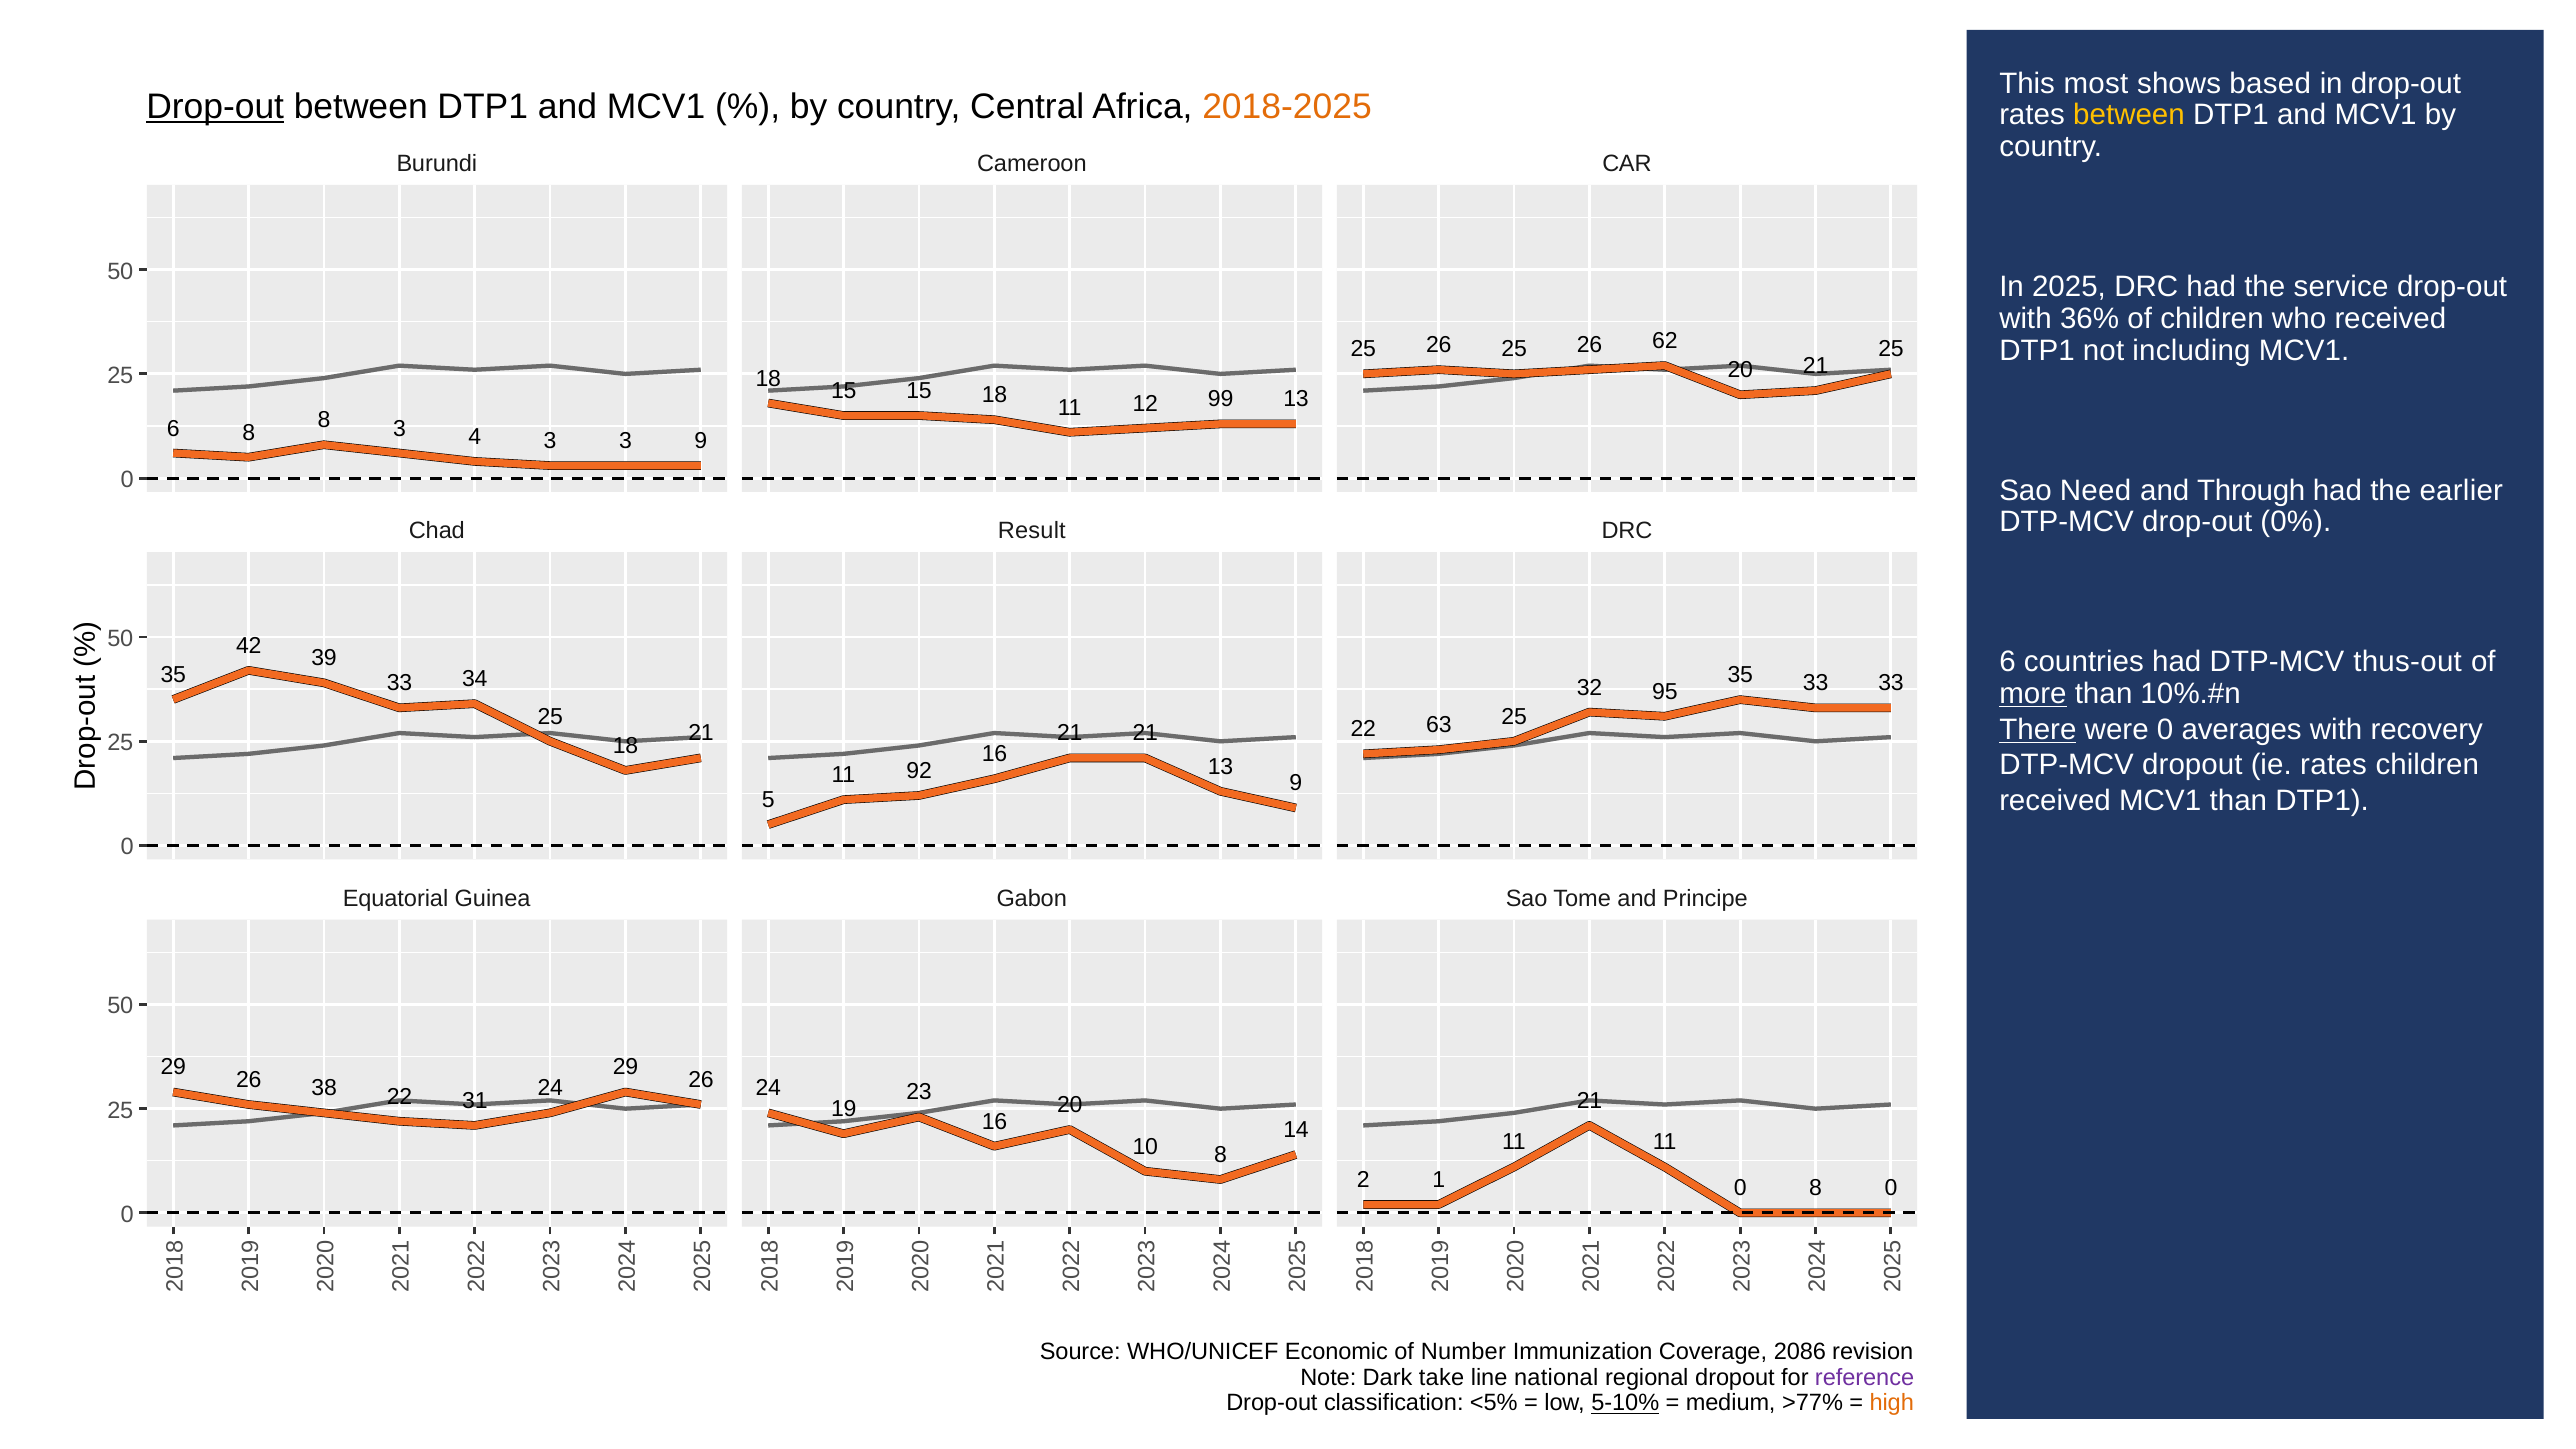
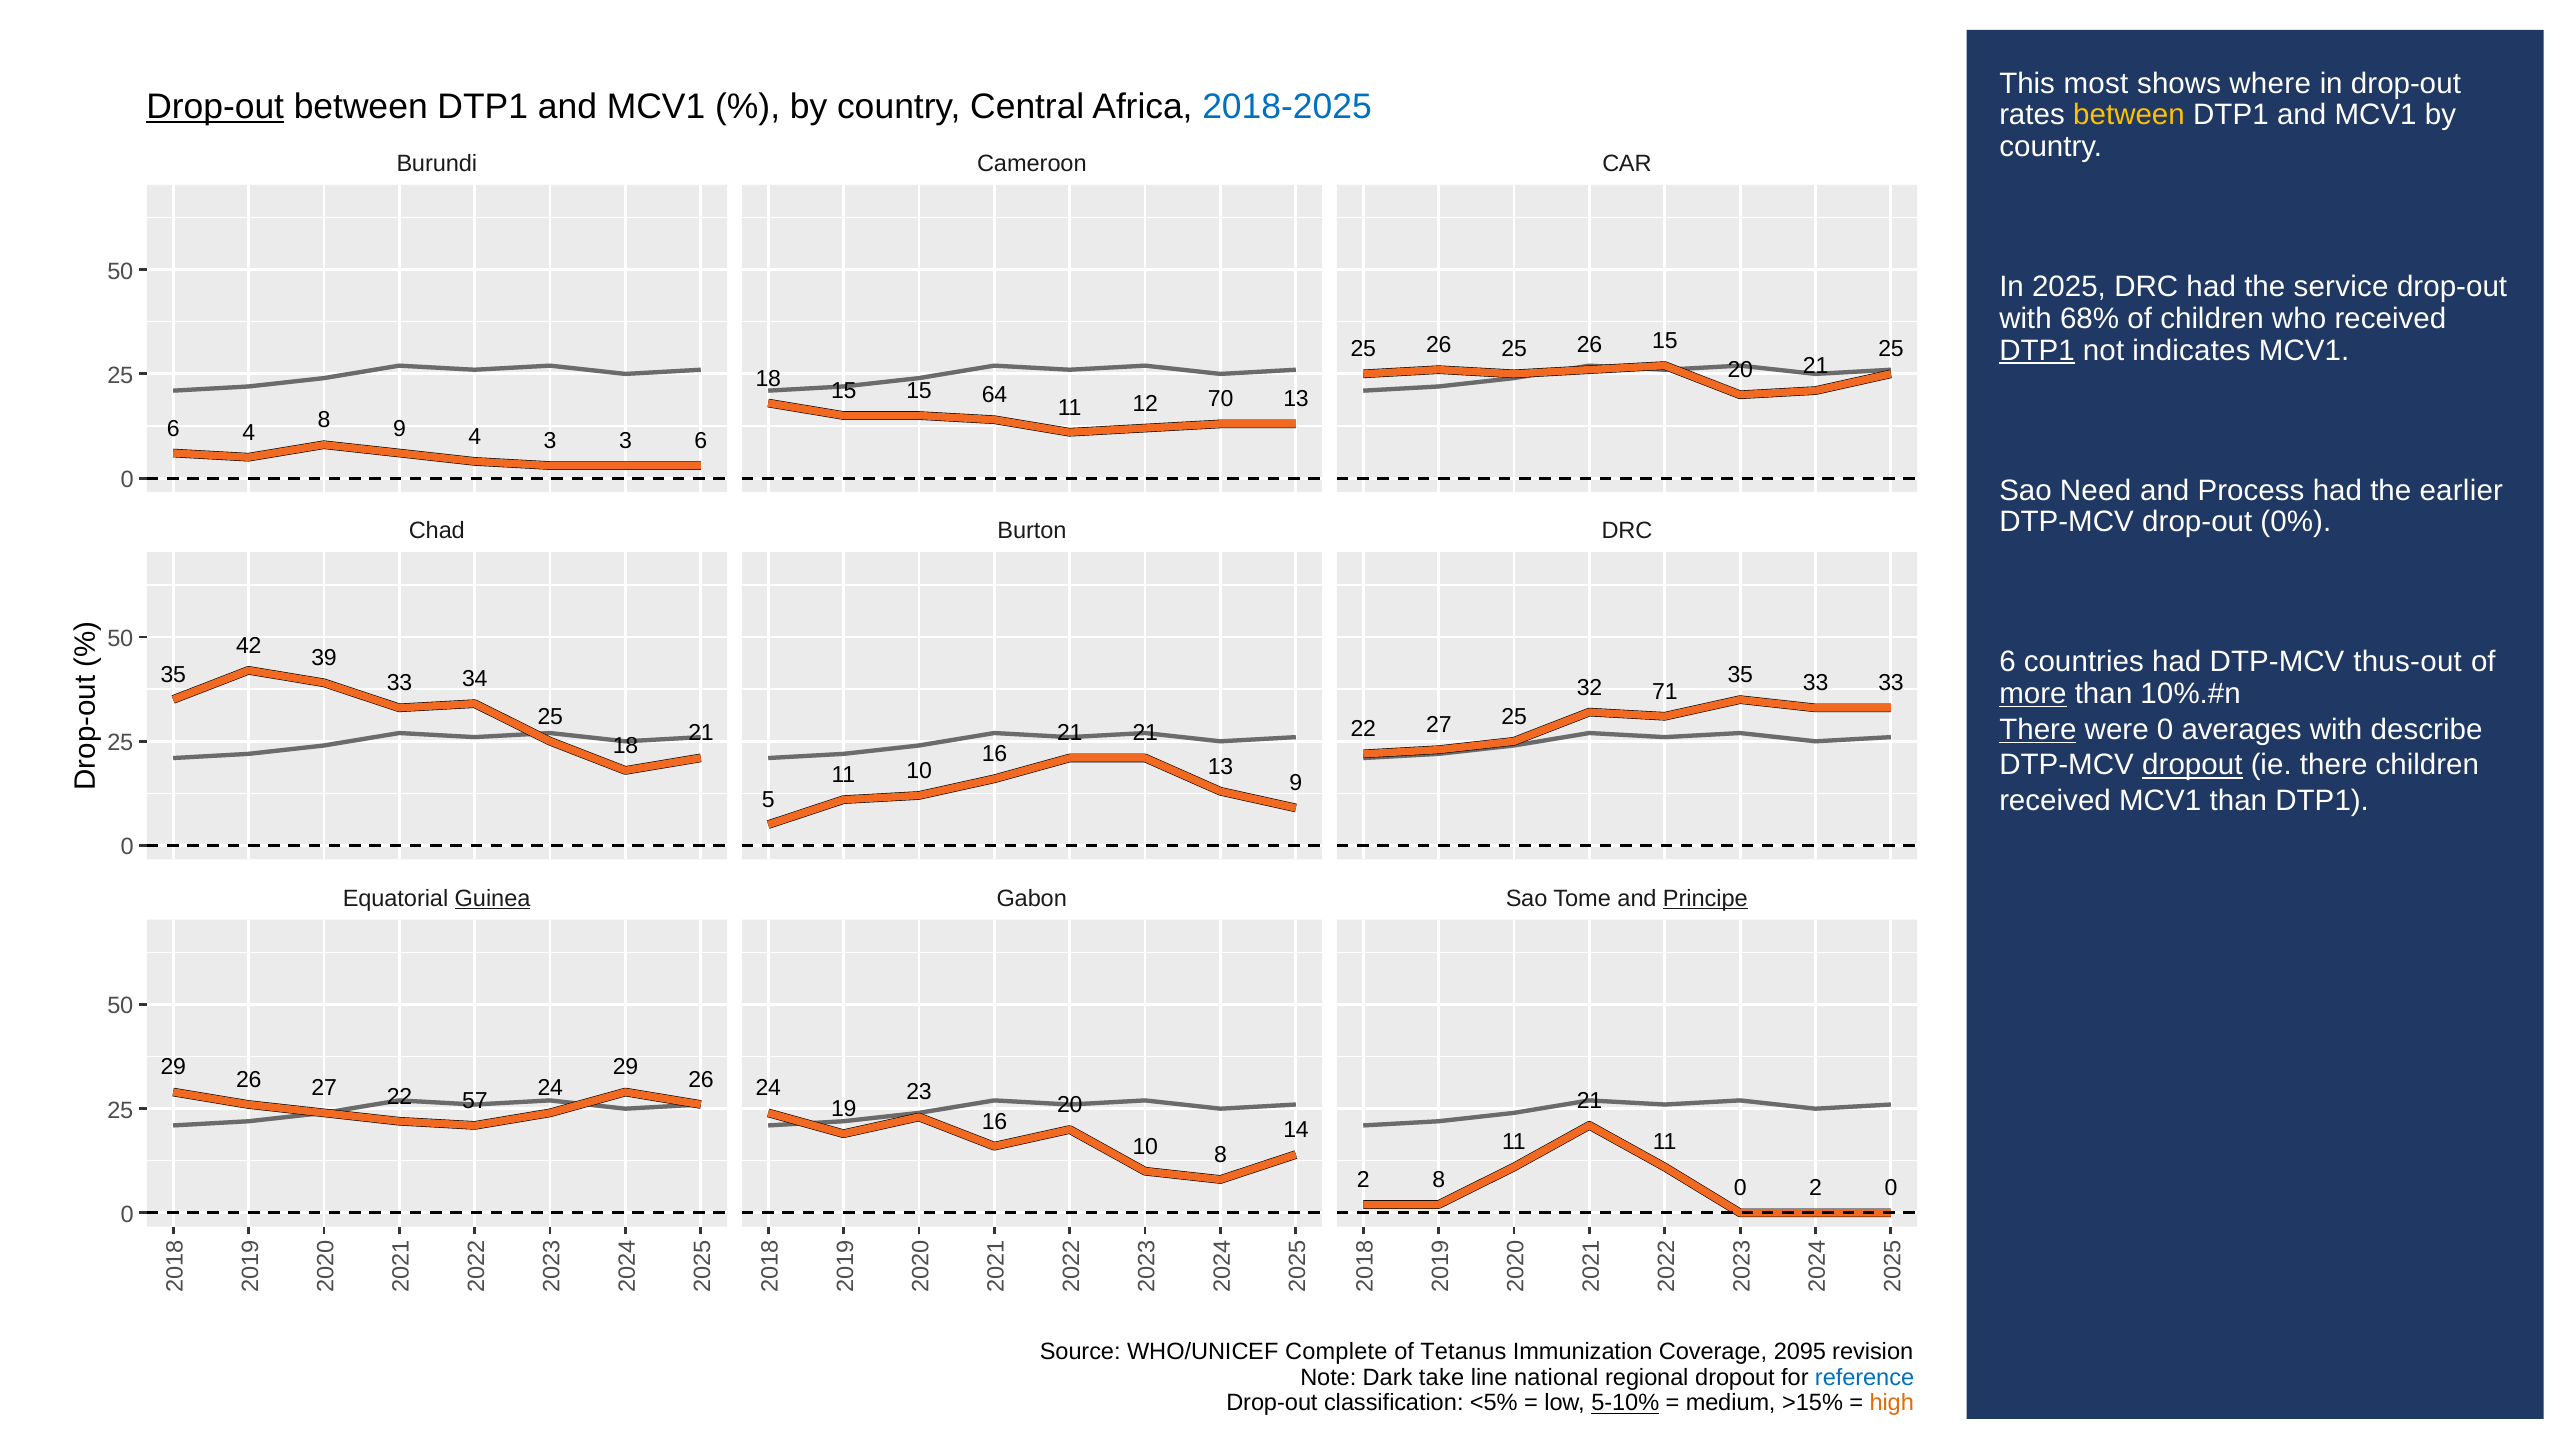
based: based -> where (2270, 83)
2018-2025 colour: orange -> blue (1287, 107)
36%: 36% -> 68% (2090, 319)
DTP1 underline: none -> present (2037, 351)
including: including -> indicates (2192, 351)
26 62: 62 -> 15 (1665, 341)
15 18: 18 -> 64 (995, 395)
99: 99 -> 70 (1221, 399)
8 3: 3 -> 9 (399, 428)
3 9: 9 -> 6 (701, 441)
6 8: 8 -> 4 (249, 433)
Through: Through -> Process (2251, 490)
Result: Result -> Burton (1032, 531)
95: 95 -> 71 (1665, 692)
recovery: recovery -> describe (2427, 730)
22 63: 63 -> 27 (1439, 725)
dropout underline: none -> present (2192, 765)
ie rates: rates -> there (2334, 765)
11 92: 92 -> 10 (919, 771)
Guinea underline: none -> present (493, 899)
Principe underline: none -> present (1705, 899)
26 38: 38 -> 27 (324, 1088)
31: 31 -> 57 (475, 1101)
1: 1 -> 8 (1439, 1180)
8: 8 -> 2 (1816, 1188)
Economic: Economic -> Complete (1336, 1352)
Number: Number -> Tetanus (1463, 1352)
2086: 2086 -> 2095 (1800, 1352)
reference colour: purple -> blue (1865, 1378)
>77%: >77% -> >15% (1813, 1403)
